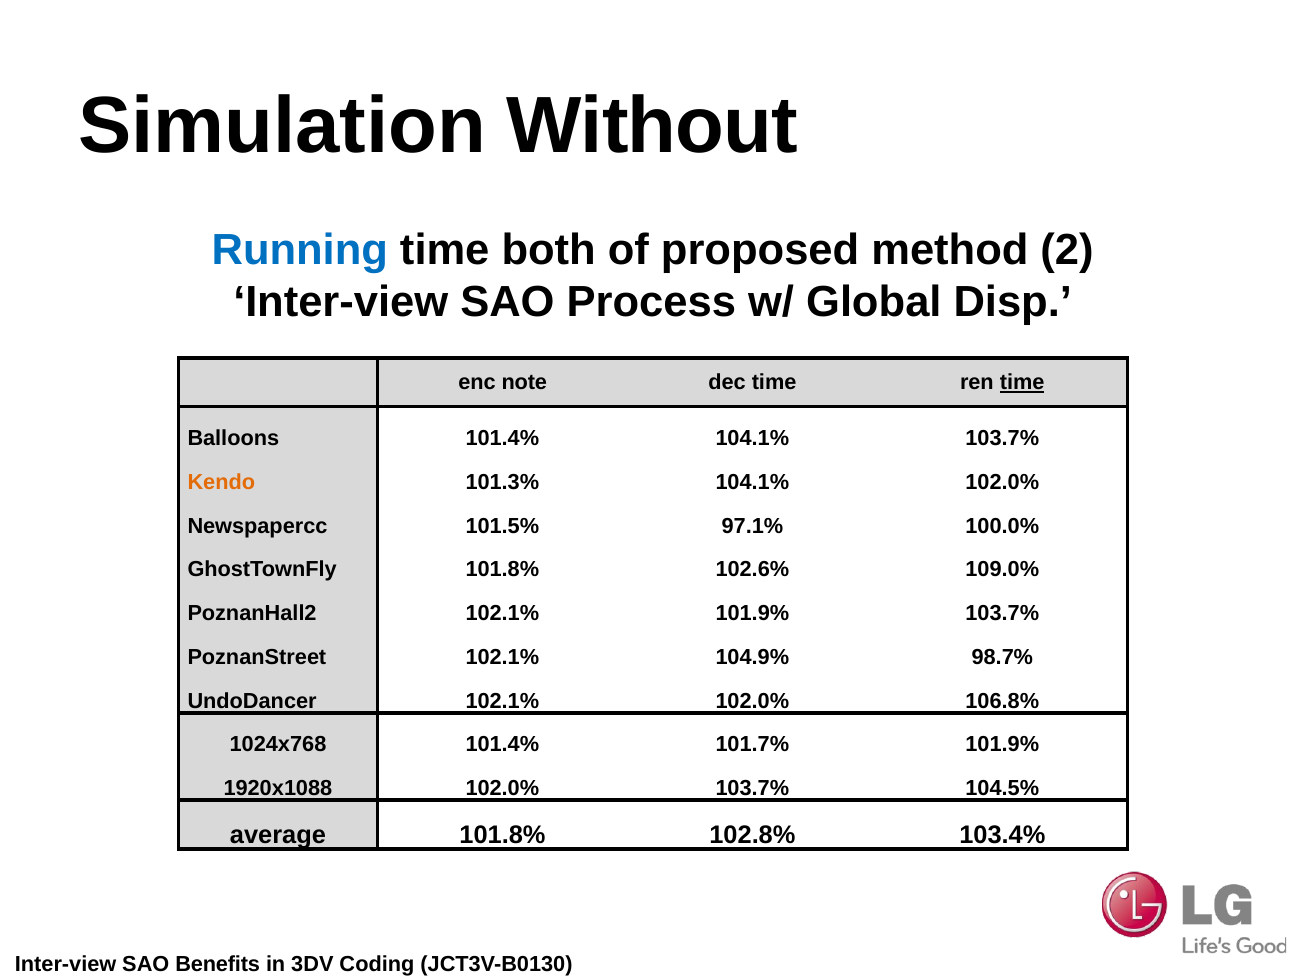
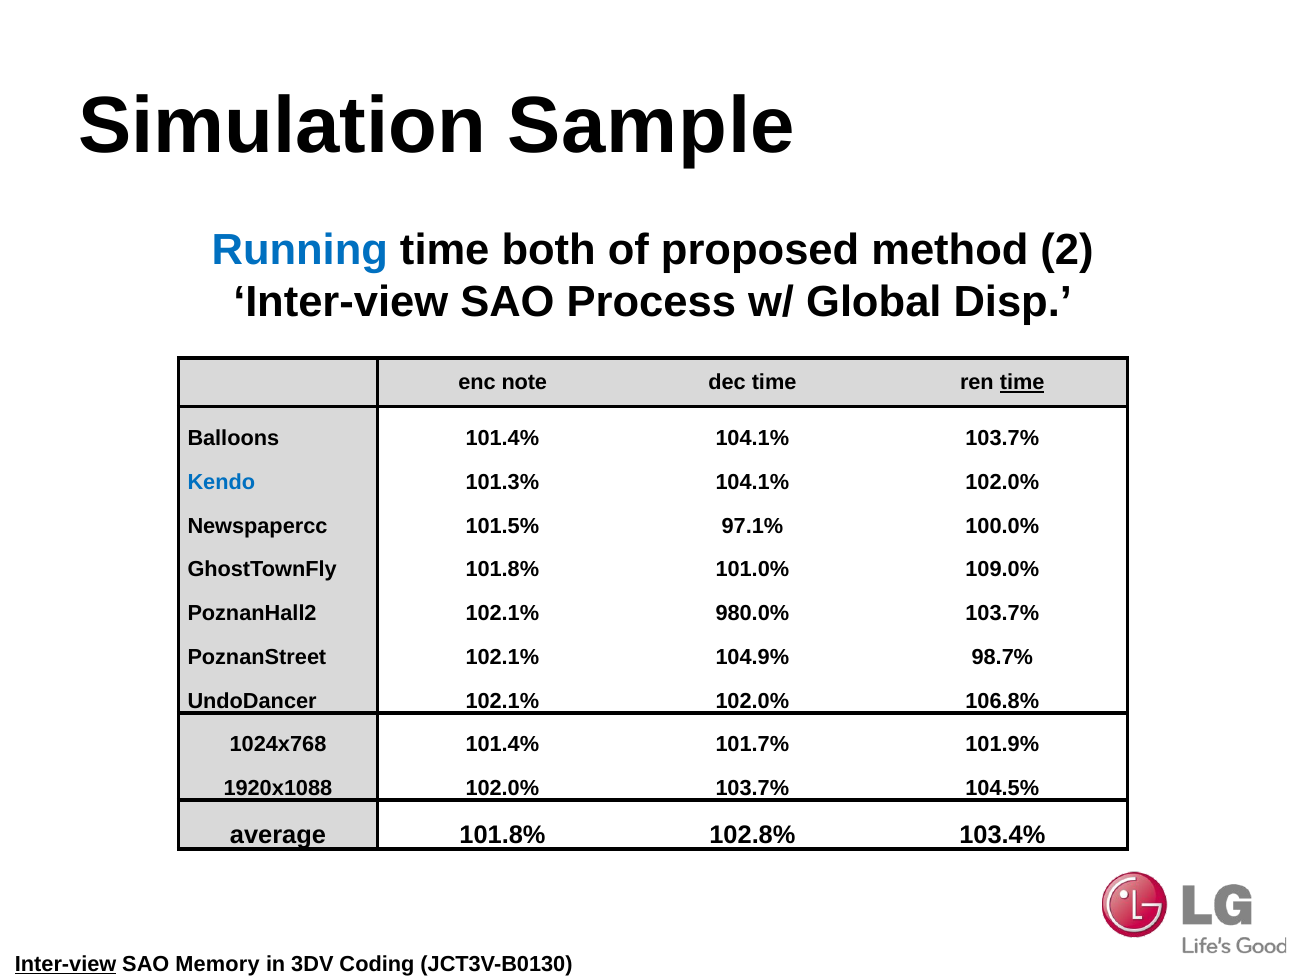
Without: Without -> Sample (652, 126)
Kendo colour: orange -> blue (221, 483)
102.6%: 102.6% -> 101.0% (752, 570)
102.1% 101.9%: 101.9% -> 980.0% (752, 614)
Inter-view underline: none -> present (66, 965)
Benefits: Benefits -> Memory (218, 965)
